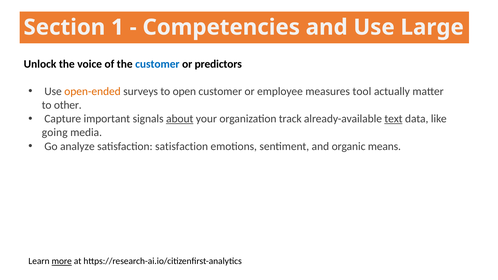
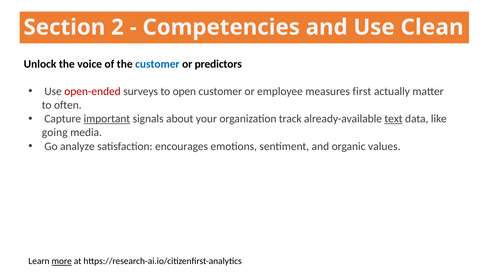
1: 1 -> 2 (117, 27)
Large: Large -> Clean (432, 27)
open-ended colour: orange -> red (93, 92)
tool: tool -> first (362, 92)
other: other -> often (68, 105)
important underline: none -> present (107, 119)
about underline: present -> none (180, 119)
satisfaction satisfaction: satisfaction -> encourages (182, 146)
means: means -> values (384, 146)
